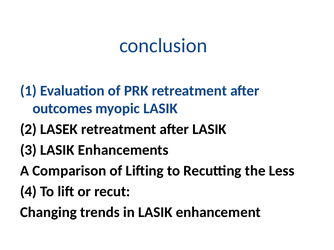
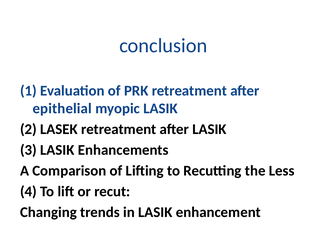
outcomes: outcomes -> epithelial (62, 109)
